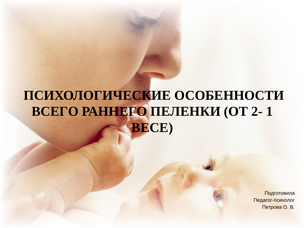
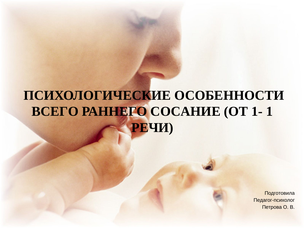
ПЕЛЕНКИ: ПЕЛЕНКИ -> СОСАНИЕ (185, 112)
2-: 2- -> 1- (257, 112)
ВЕСЕ: ВЕСЕ -> РЕЧИ (152, 128)
